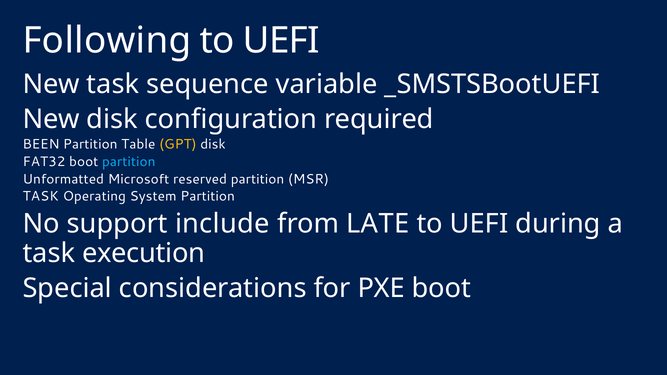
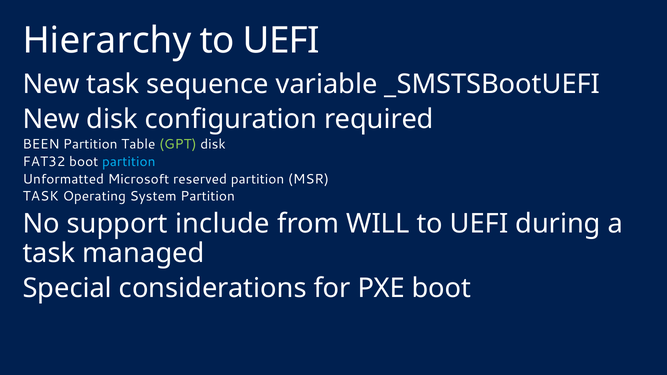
Following: Following -> Hierarchy (107, 40)
GPT colour: yellow -> light green (178, 144)
LATE: LATE -> WILL (378, 224)
execution: execution -> managed (143, 253)
